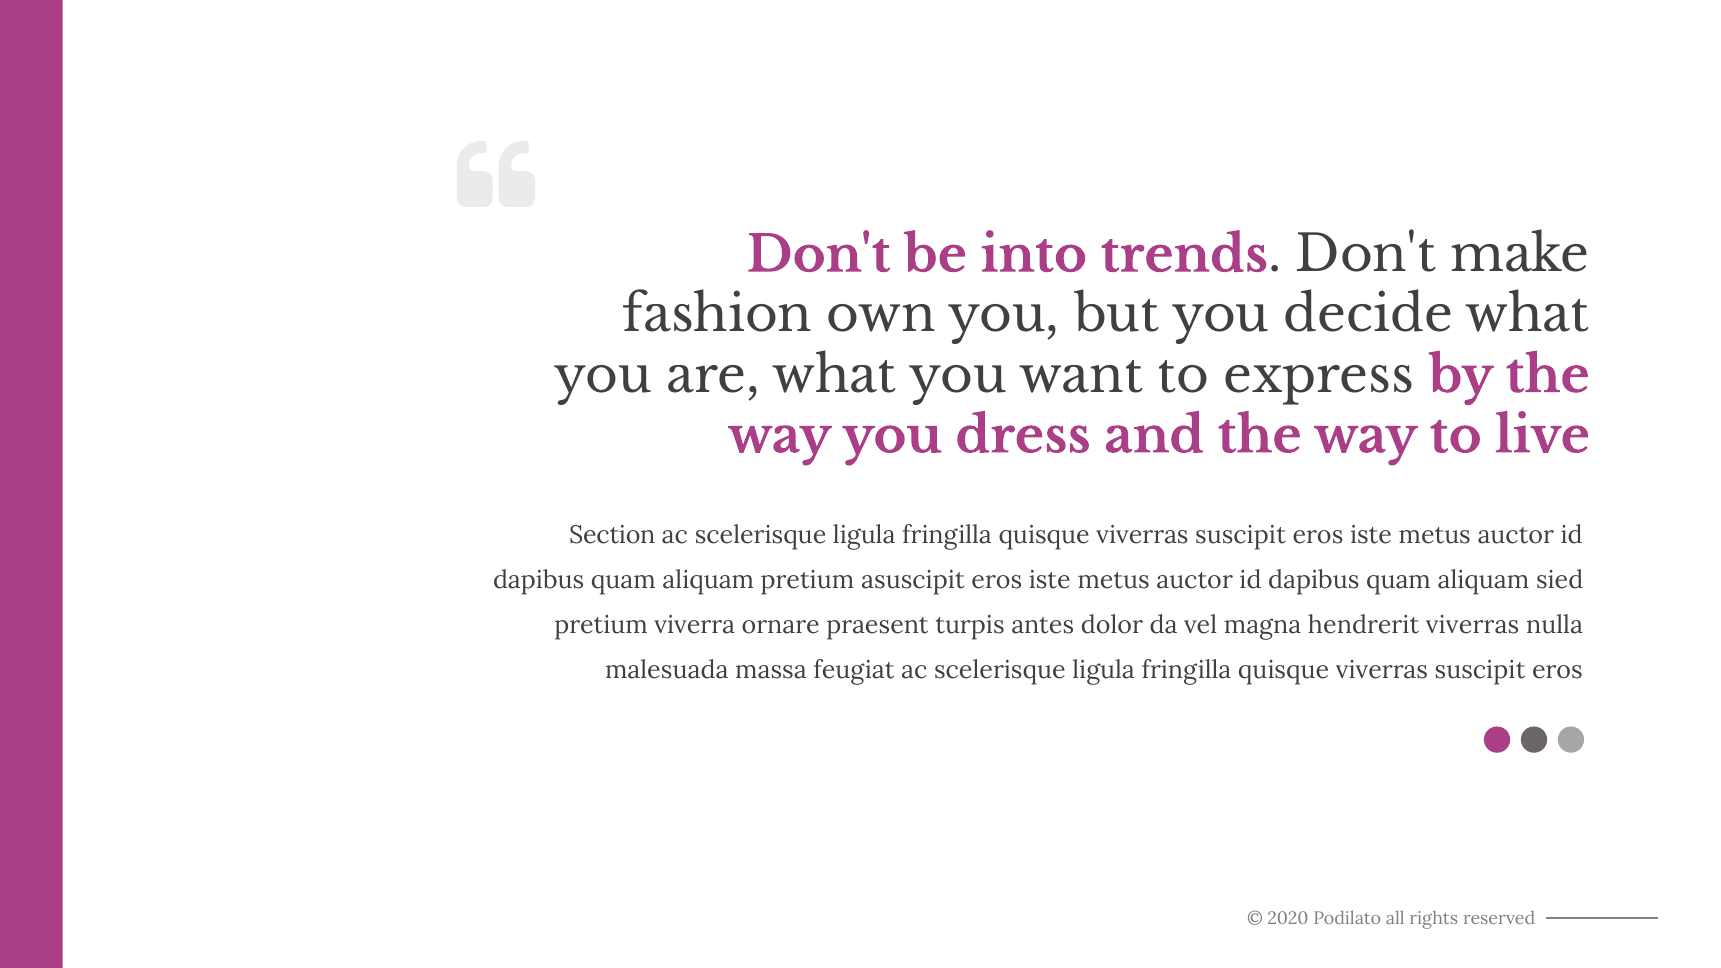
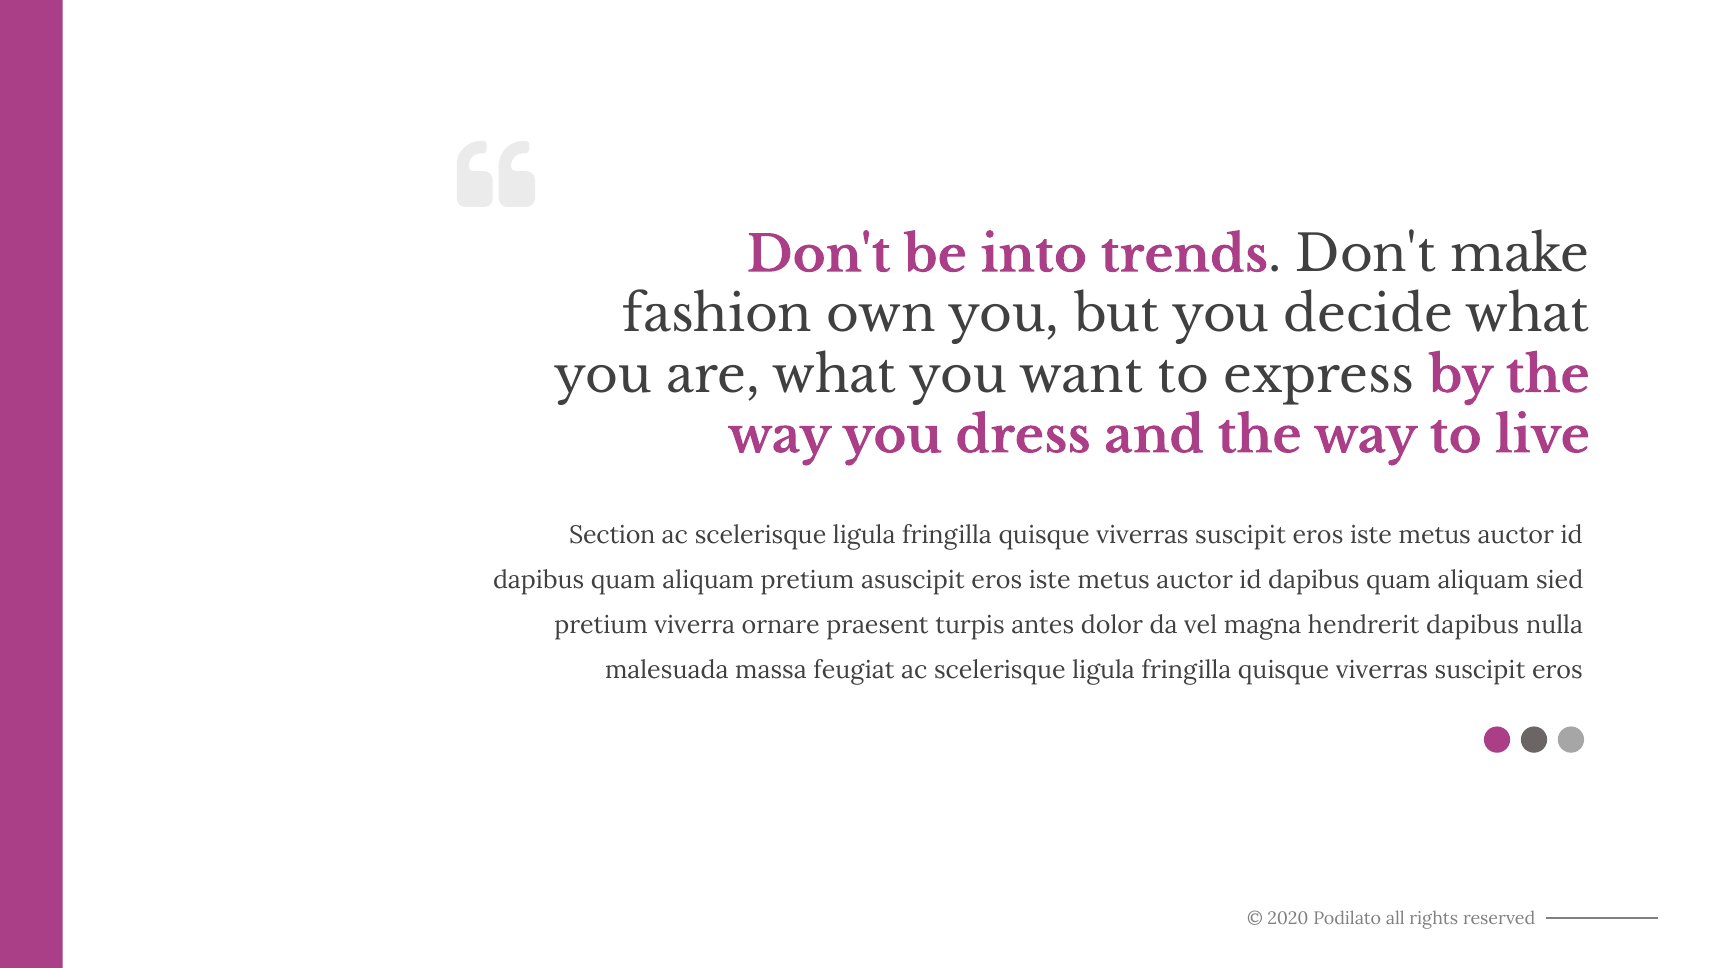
hendrerit viverras: viverras -> dapibus (1473, 625)
